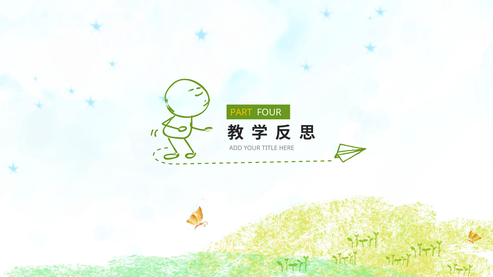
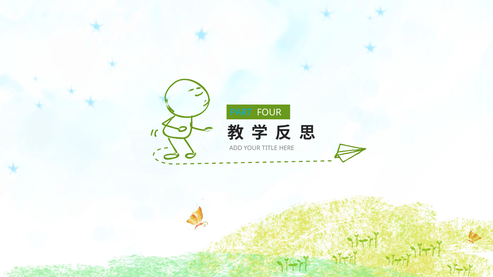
PART colour: yellow -> light blue (241, 113)
